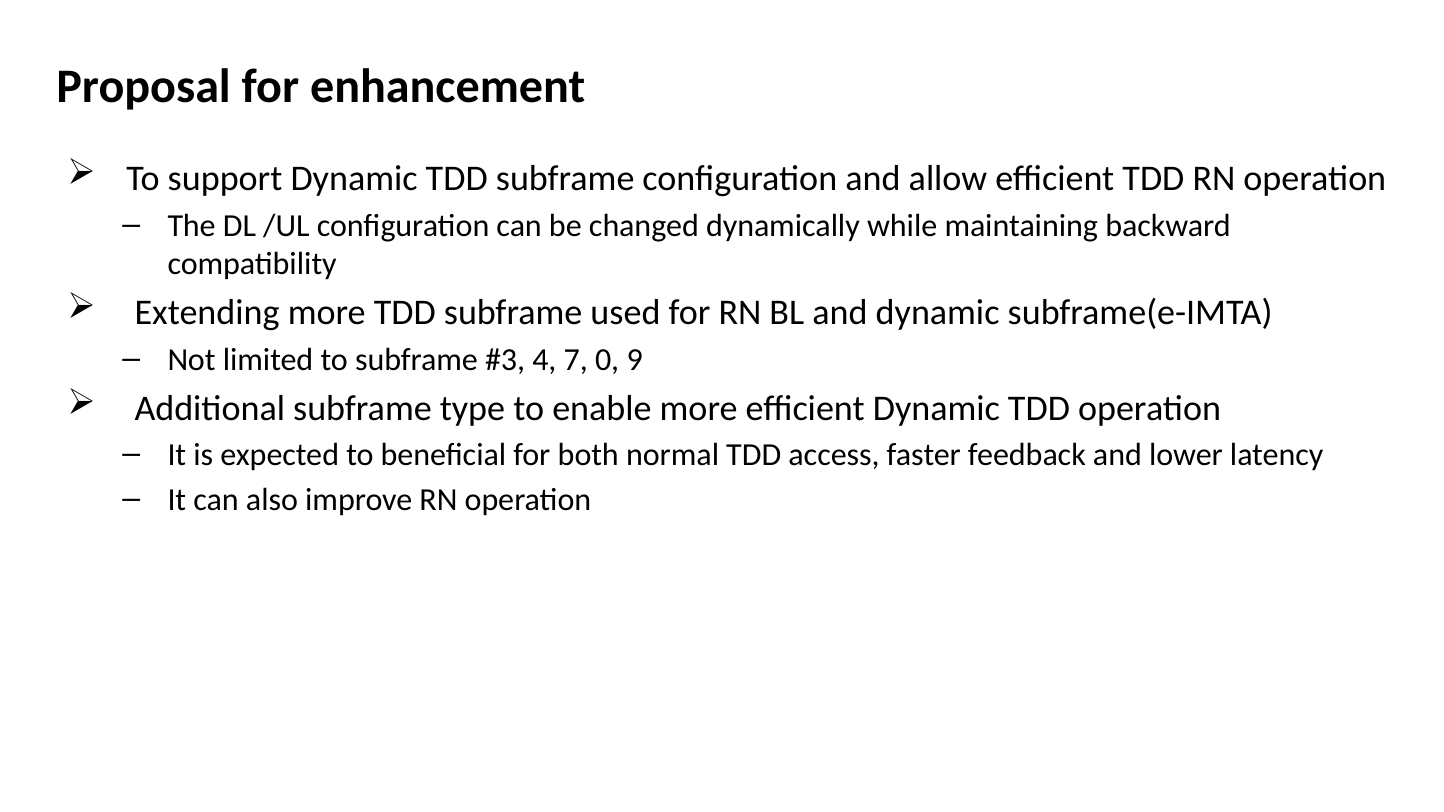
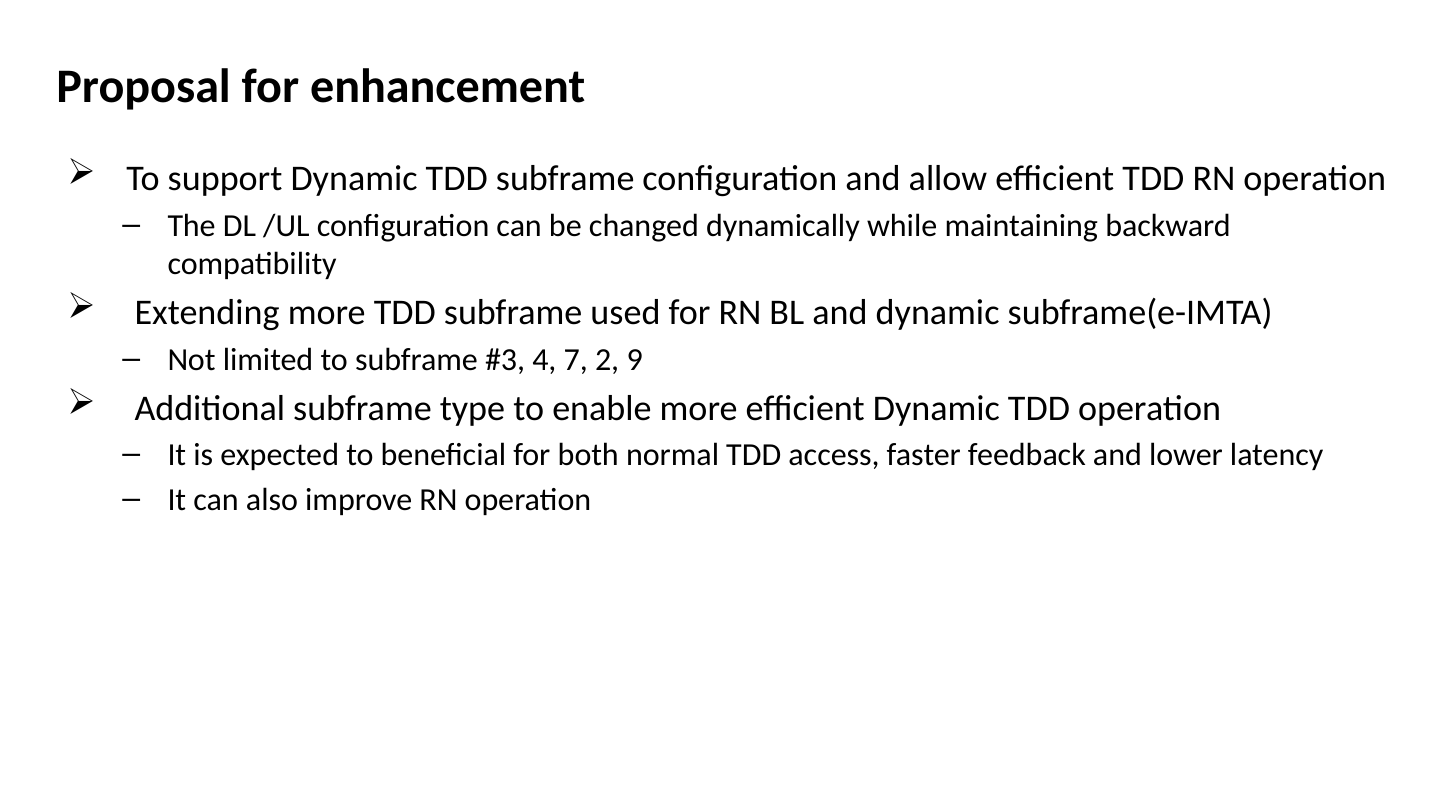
0: 0 -> 2 (607, 360)
